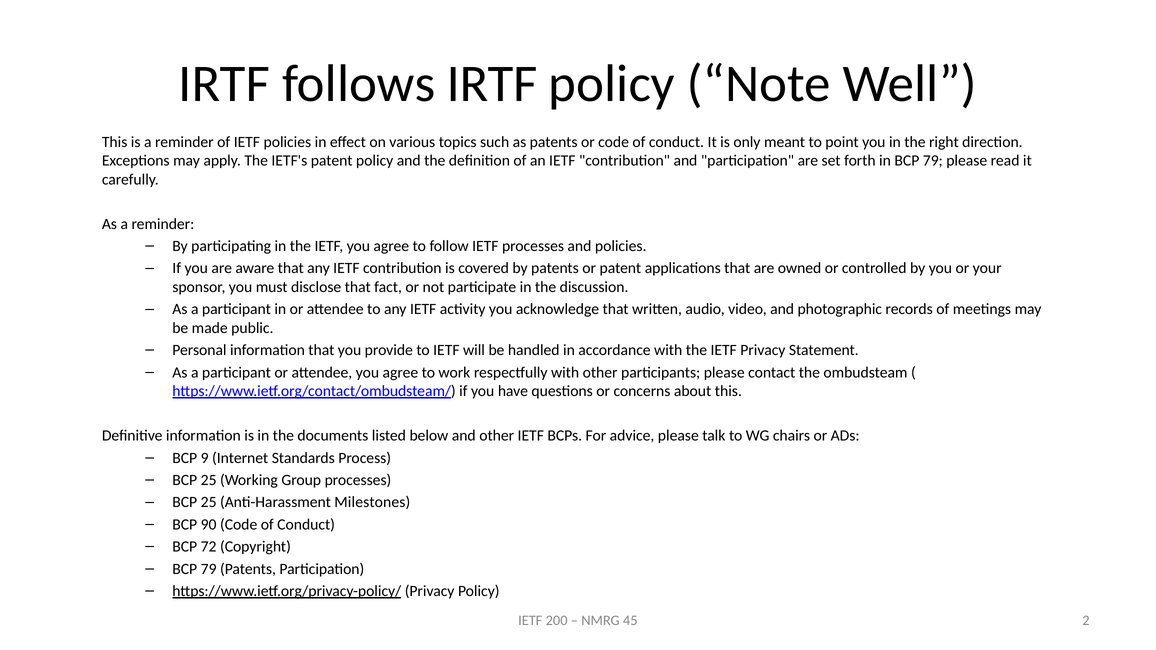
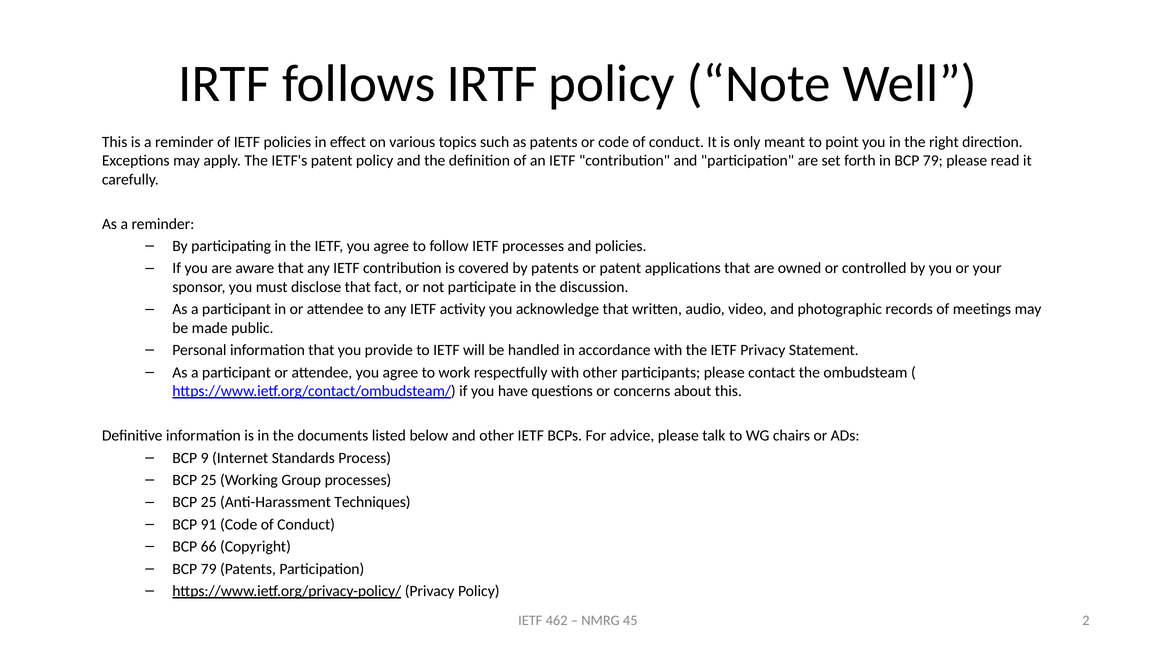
Milestones: Milestones -> Techniques (372, 502)
90: 90 -> 91 (209, 525)
72: 72 -> 66 (209, 547)
200: 200 -> 462 (557, 621)
